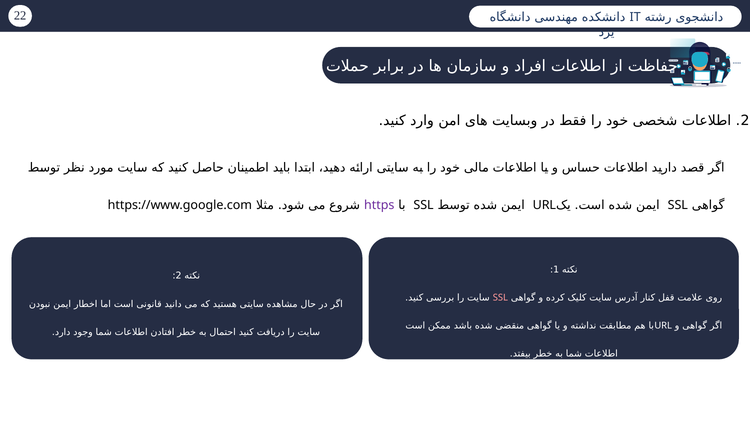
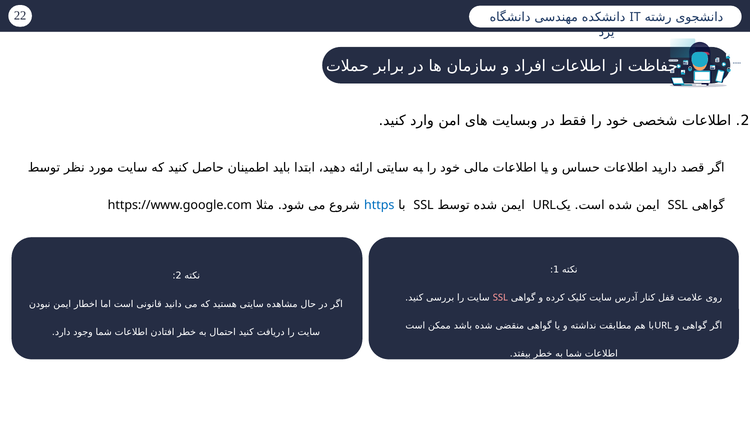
https colour: purple -> blue (379, 205)
